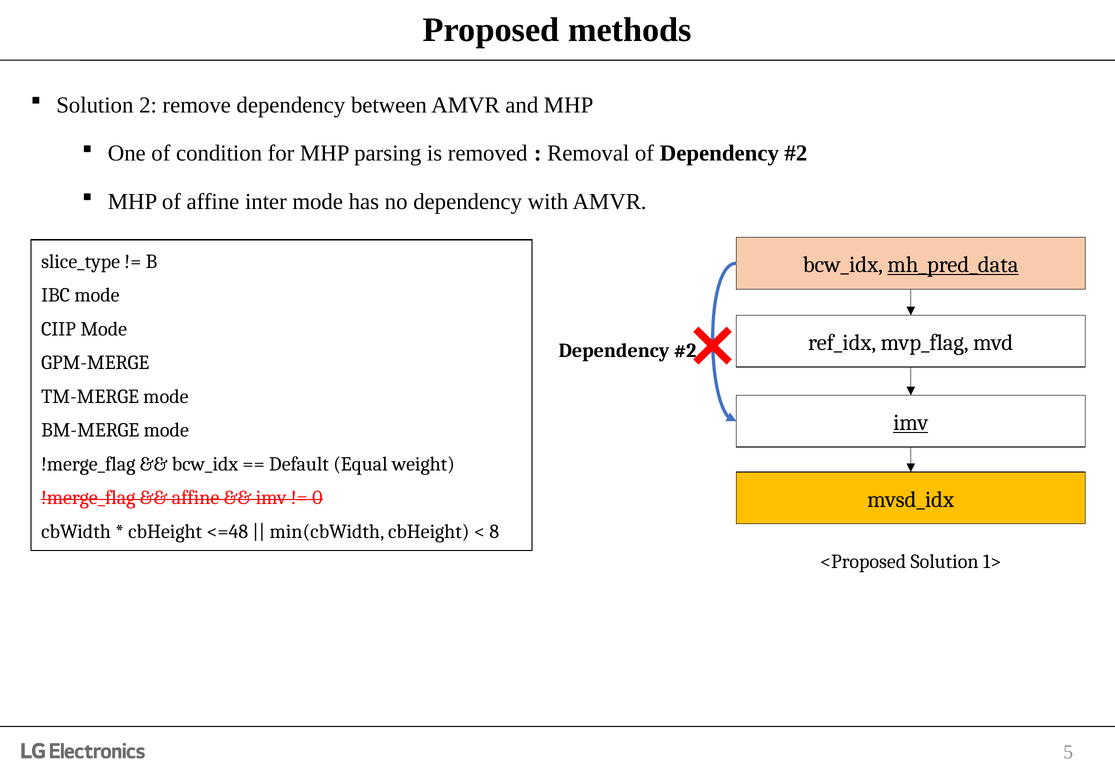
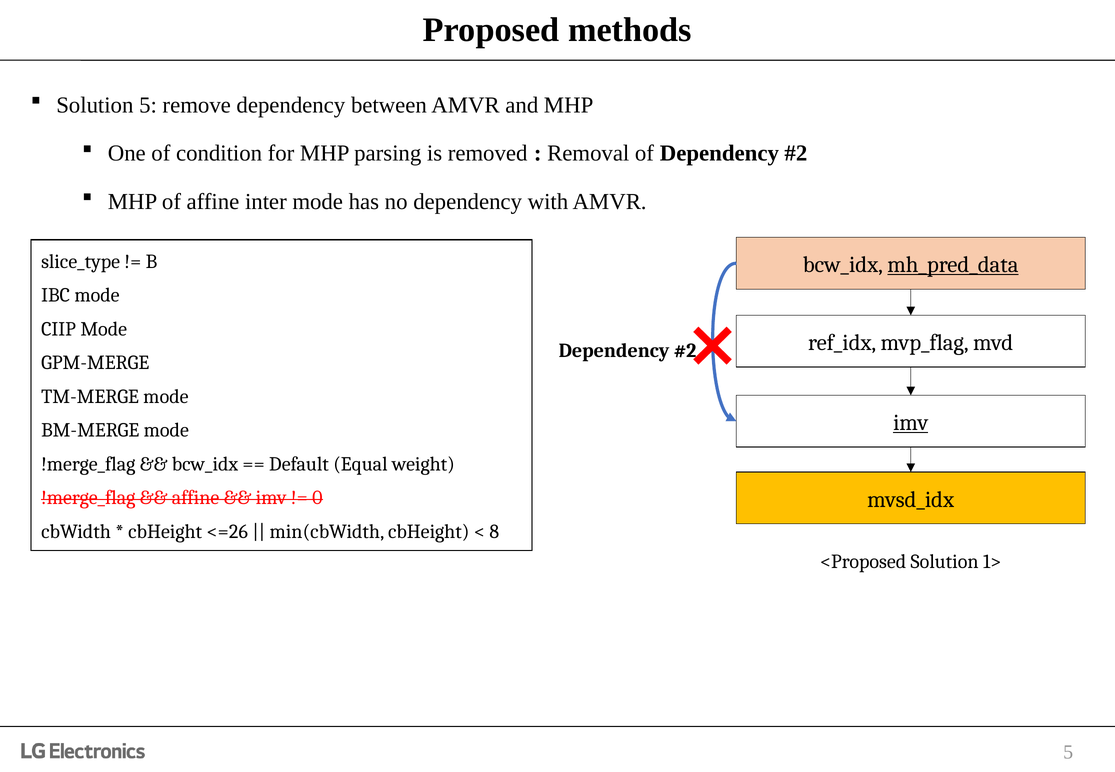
Solution 2: 2 -> 5 (148, 105)
<=48: <=48 -> <=26 (227, 532)
